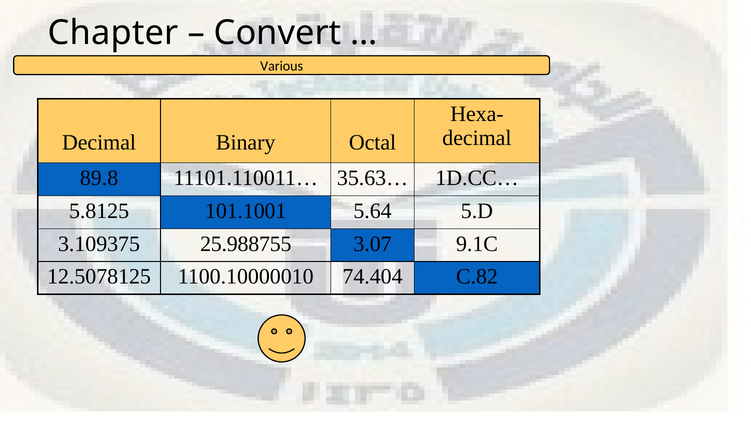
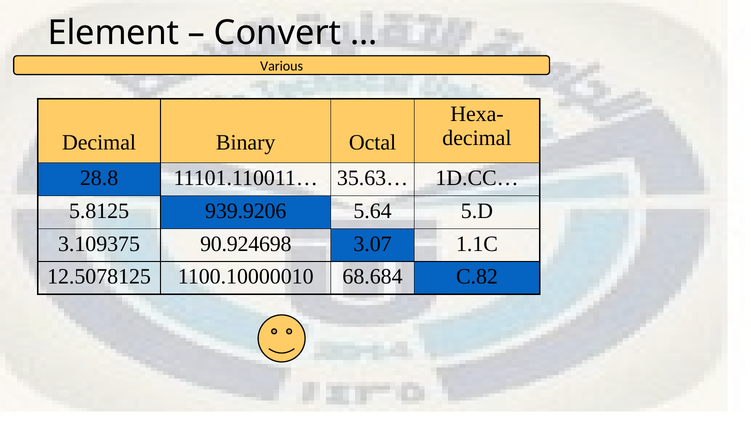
Chapter: Chapter -> Element (113, 33)
89.8: 89.8 -> 28.8 (99, 178)
101.1001: 101.1001 -> 939.9206 (246, 211)
25.988755: 25.988755 -> 90.924698 (246, 244)
9.1C: 9.1C -> 1.1C (477, 244)
74.404: 74.404 -> 68.684 (373, 276)
